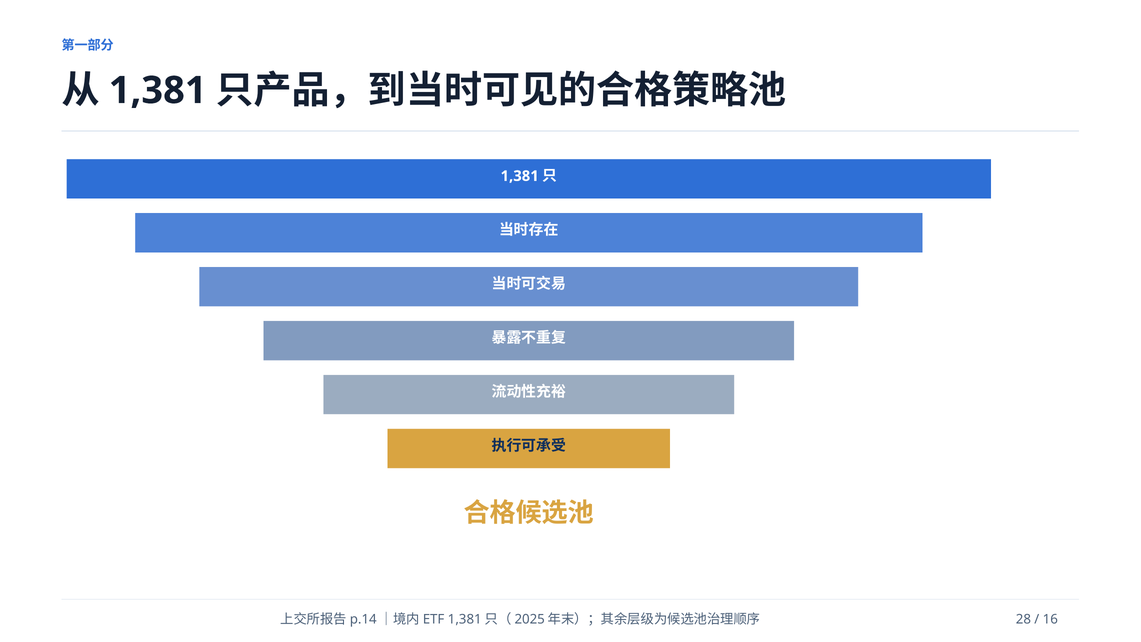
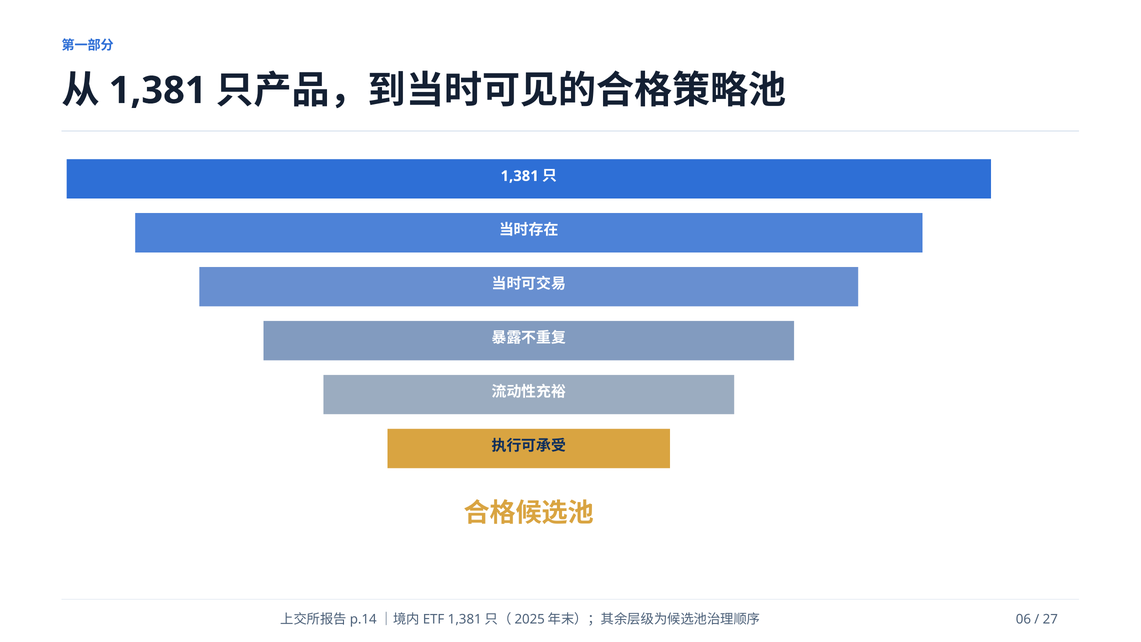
28: 28 -> 06 (1023, 619)
16: 16 -> 27 (1050, 619)
